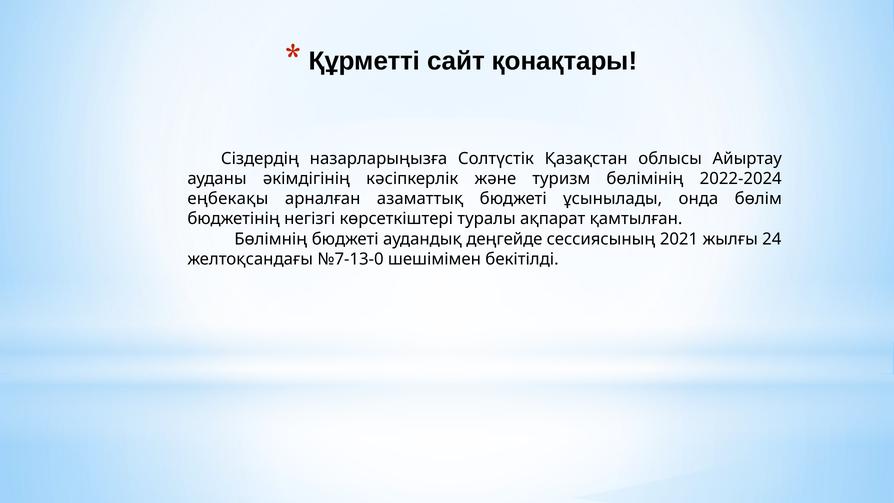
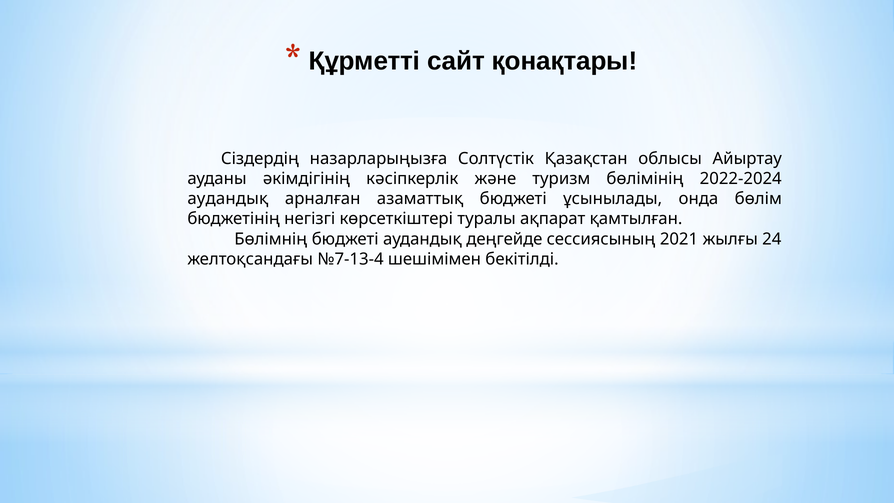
еңбекақы: еңбекақы -> аудандық (228, 199)
№7-13-0: №7-13-0 -> №7-13-4 (351, 259)
